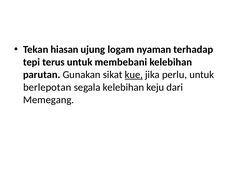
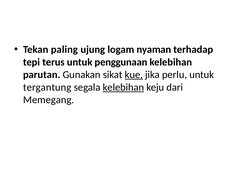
hiasan: hiasan -> paling (64, 50)
membebani: membebani -> penggunaan (121, 62)
berlepotan: berlepotan -> tergantung (47, 87)
kelebihan underline: none -> present (123, 87)
